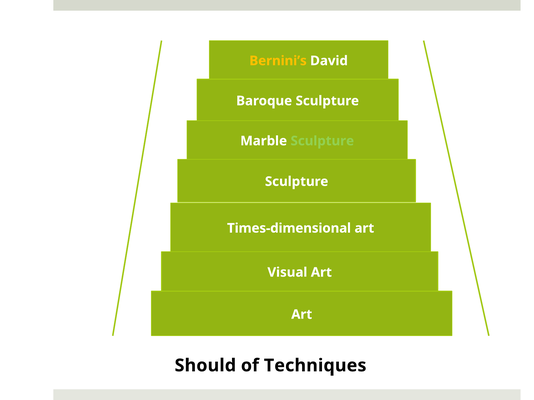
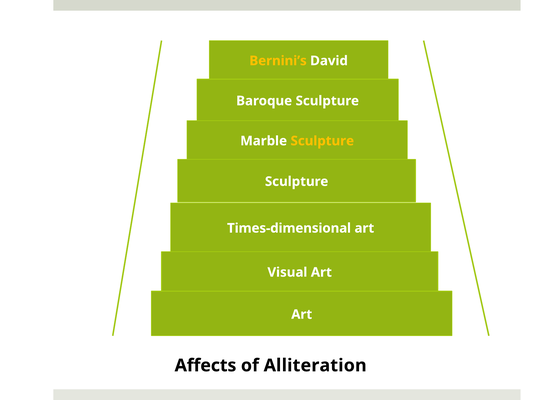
Sculpture colour: light green -> yellow (322, 141)
Should: Should -> Affects (205, 366)
Techniques: Techniques -> Alliteration (315, 366)
